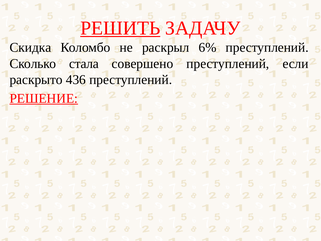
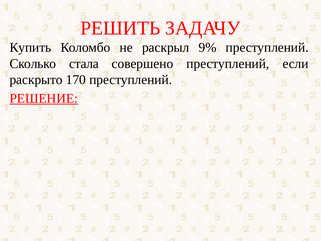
РЕШИТЬ underline: present -> none (120, 28)
Скидка: Скидка -> Купить (30, 48)
6%: 6% -> 9% (208, 48)
436: 436 -> 170 (76, 80)
